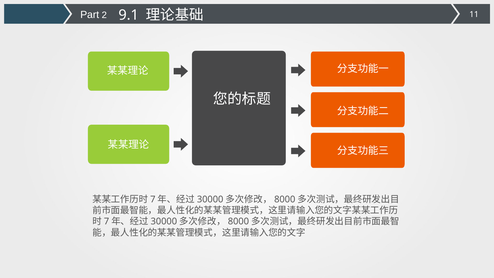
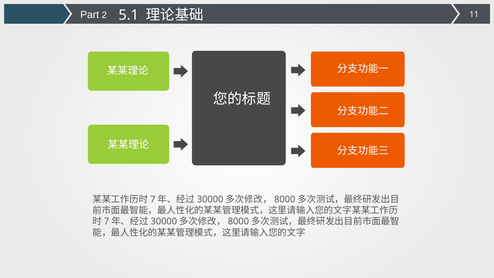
9.1: 9.1 -> 5.1 (129, 15)
